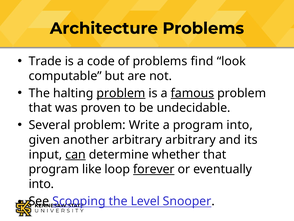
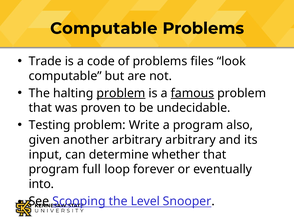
Architecture: Architecture -> Computable (104, 28)
find: find -> files (202, 61)
Several: Several -> Testing (50, 125)
program into: into -> also (240, 125)
can underline: present -> none (75, 154)
like: like -> full (92, 169)
forever underline: present -> none (154, 169)
